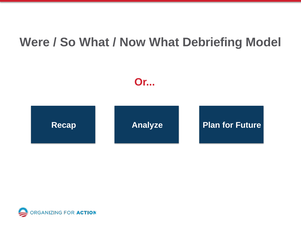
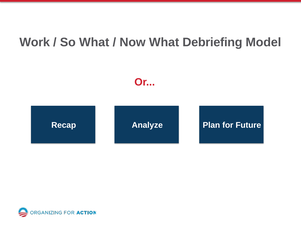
Were: Were -> Work (35, 42)
